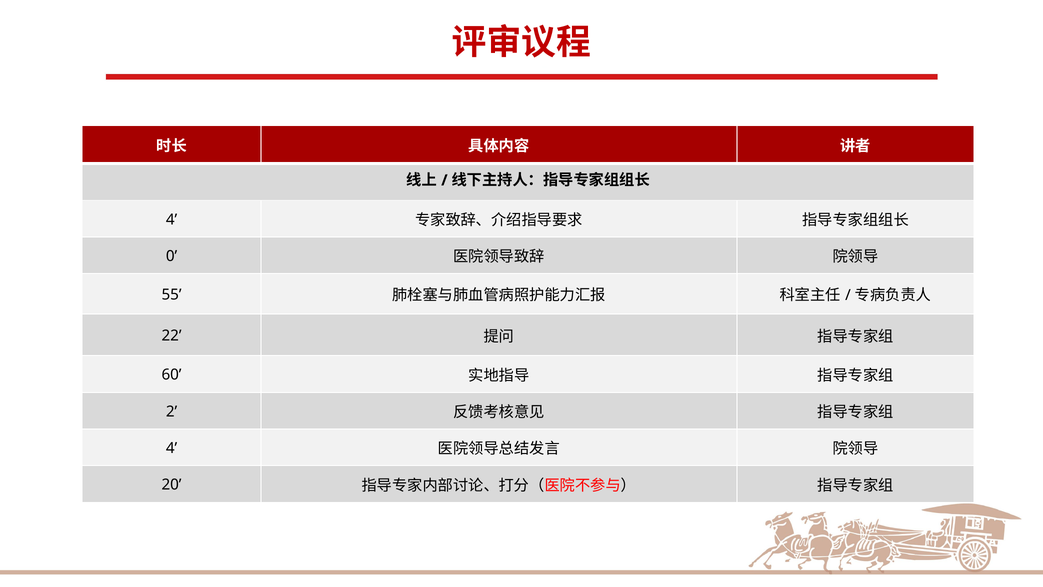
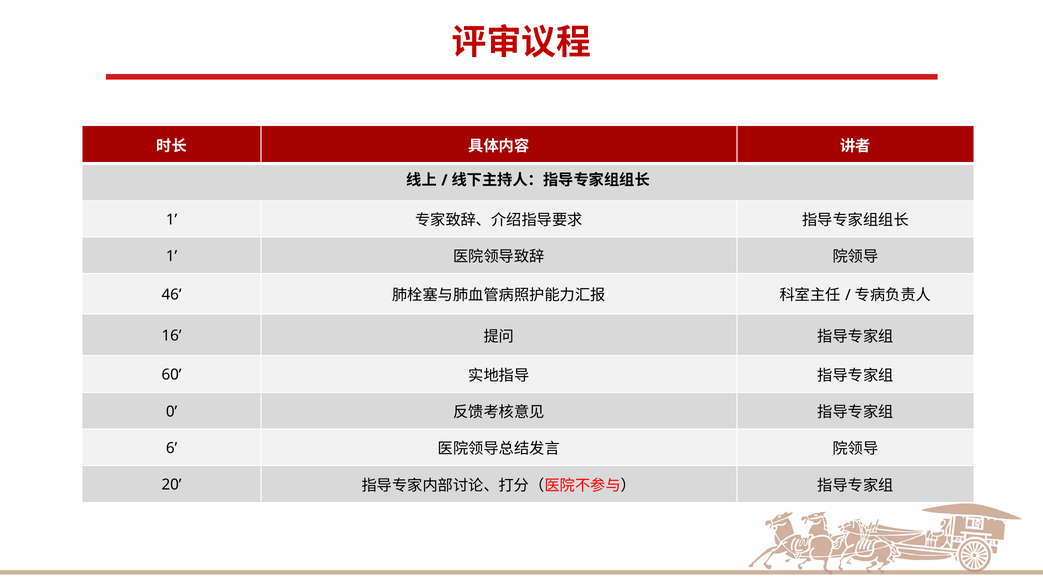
4: 4 -> 1 (172, 219)
0: 0 -> 1 (172, 256)
55: 55 -> 46 (172, 295)
22: 22 -> 16 (172, 336)
2: 2 -> 0 (172, 411)
4: 4 -> 6 (172, 448)
